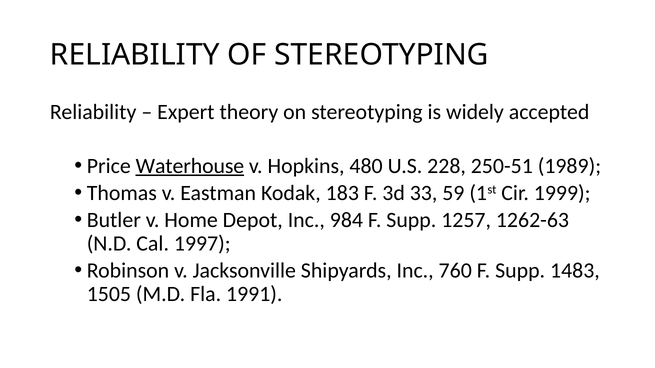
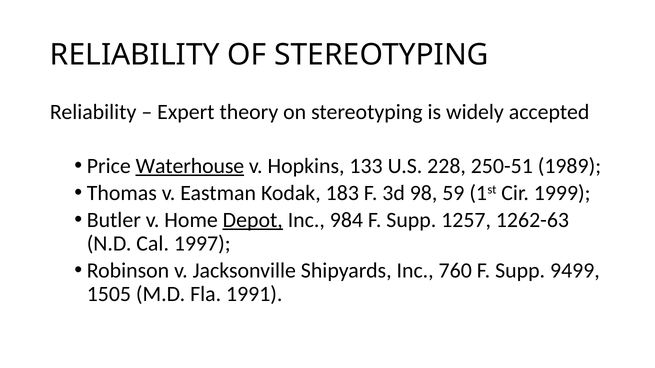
480: 480 -> 133 (366, 166)
33: 33 -> 98 (424, 193)
Depot underline: none -> present (253, 220)
1483: 1483 -> 9499 (575, 271)
